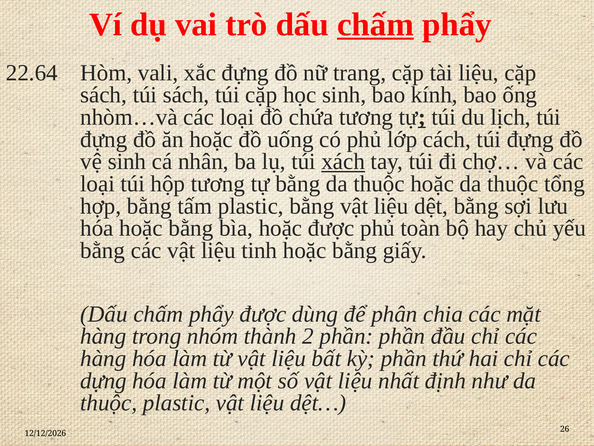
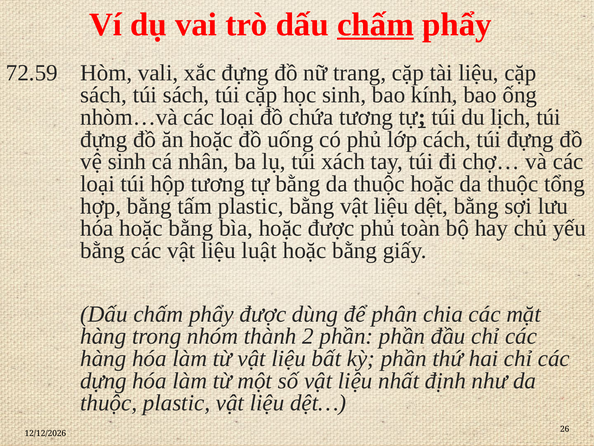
22.64: 22.64 -> 72.59 (32, 73)
xách underline: present -> none (343, 161)
tinh: tinh -> luật (259, 250)
